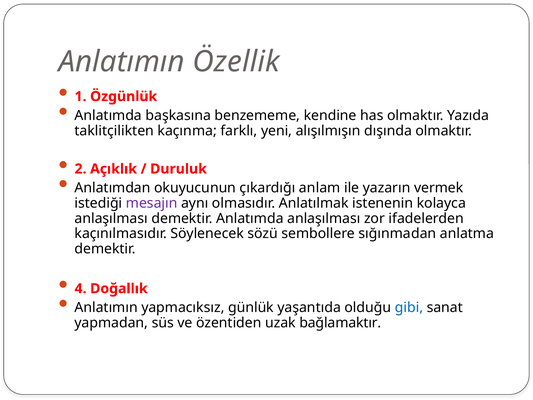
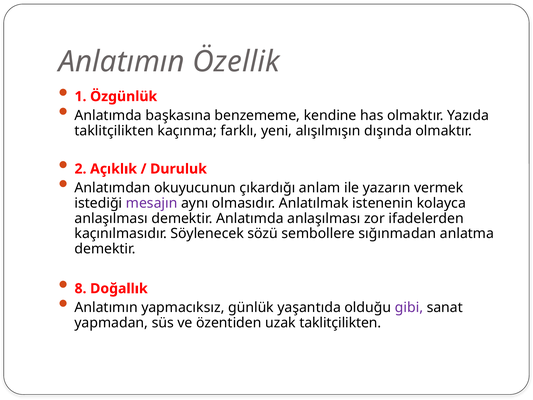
4: 4 -> 8 (81, 288)
gibi colour: blue -> purple (409, 307)
uzak bağlamaktır: bağlamaktır -> taklitçilikten (340, 323)
